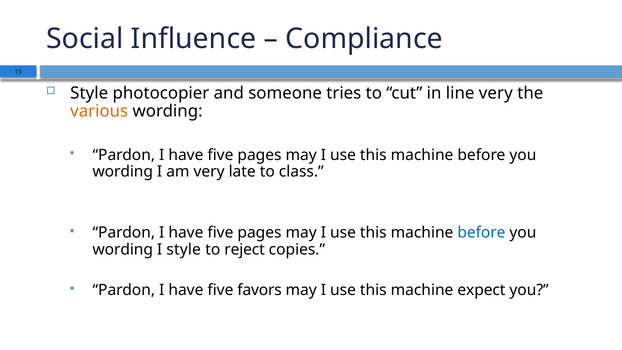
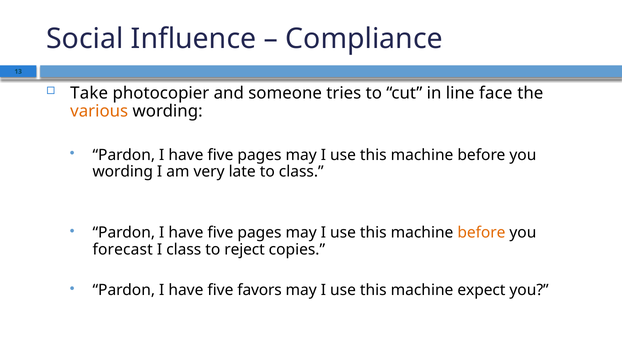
Style: Style -> Take (89, 93)
line very: very -> face (496, 93)
before colour: blue -> orange (481, 233)
wording: wording -> forecast (123, 250)
I style: style -> class (184, 250)
